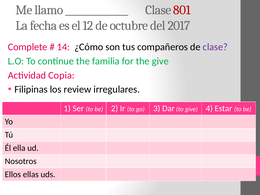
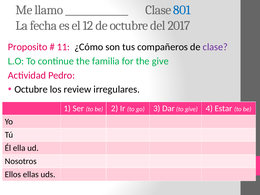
801 colour: red -> blue (182, 10)
Complete: Complete -> Proposito (28, 47)
14: 14 -> 11 (63, 47)
Copia: Copia -> Pedro (62, 75)
Filipinas: Filipinas -> Octubre (31, 89)
